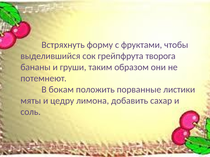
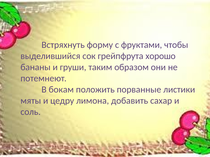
творога: творога -> хорошо (161, 56)
